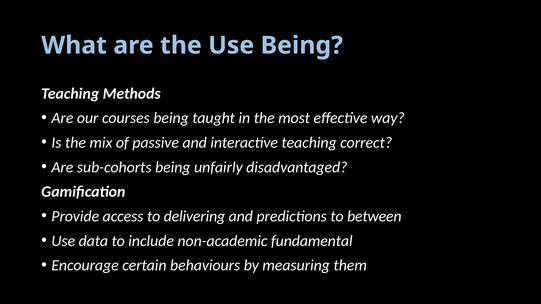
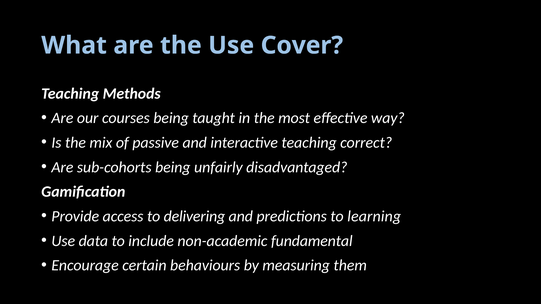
Use Being: Being -> Cover (302, 45)
between: between -> learning (374, 217)
